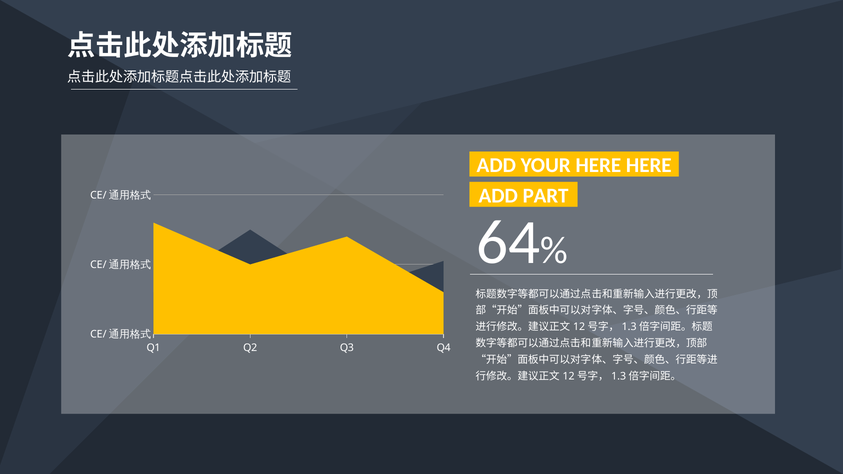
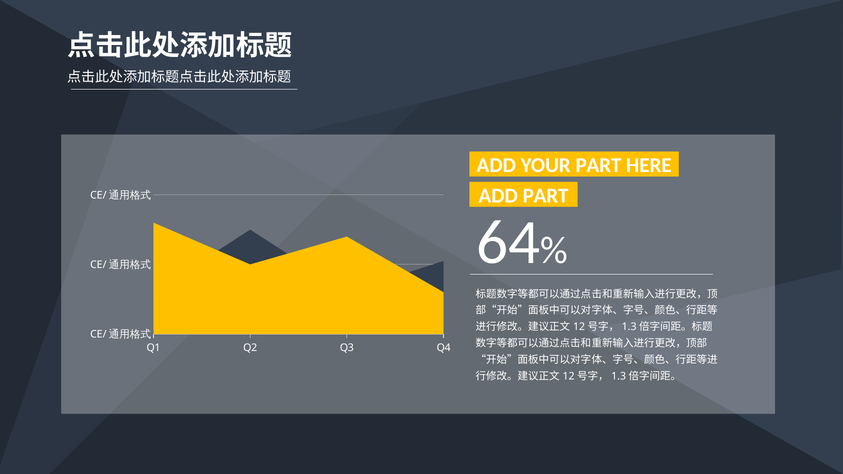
YOUR HERE: HERE -> PART (598, 166)
